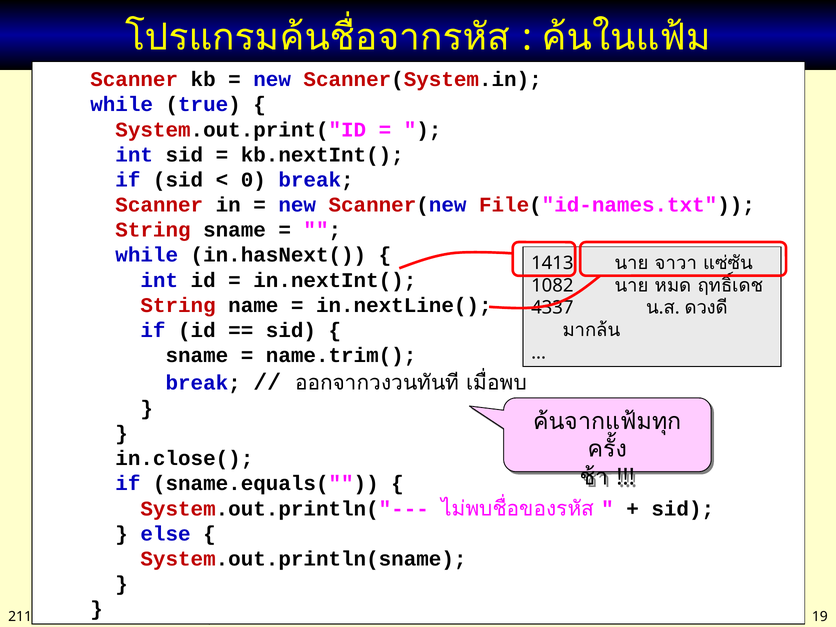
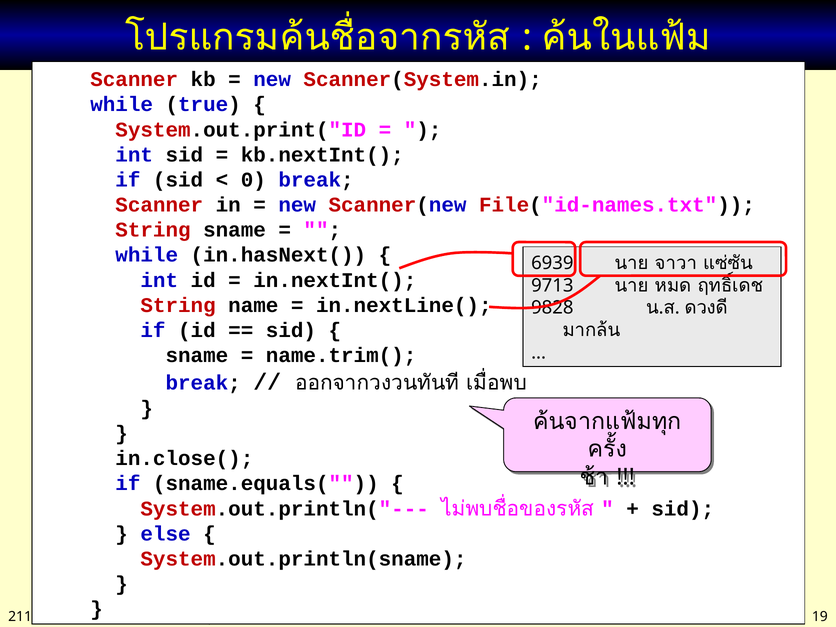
1413: 1413 -> 6939 (552, 263)
1082: 1082 -> 9713 (552, 286)
4337: 4337 -> 9828 (552, 308)
